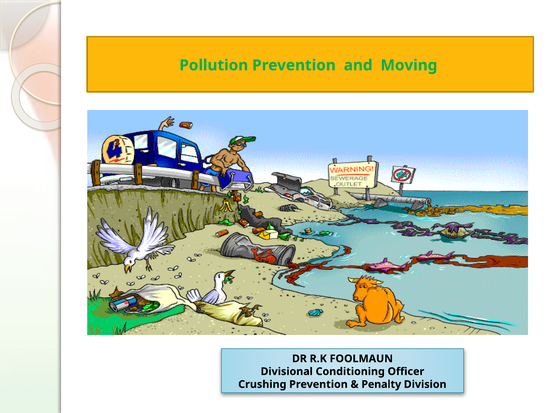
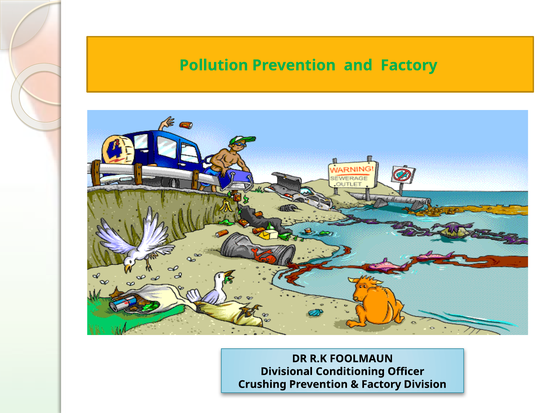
and Moving: Moving -> Factory (409, 65)
Penalty: Penalty -> Factory (381, 385)
